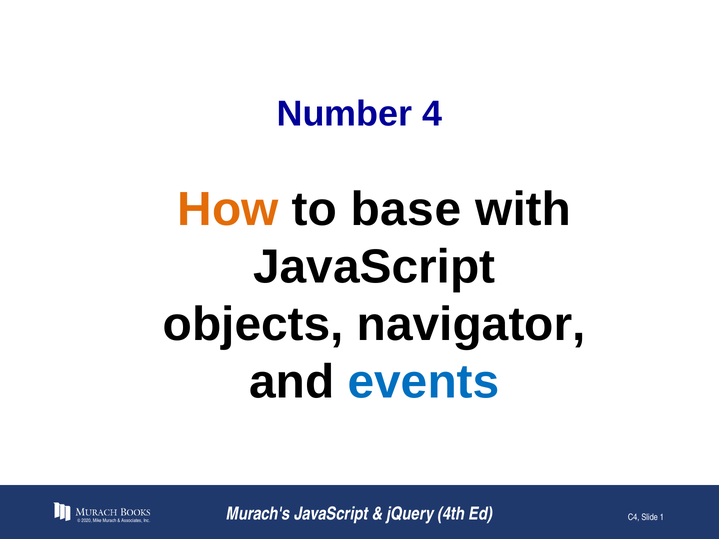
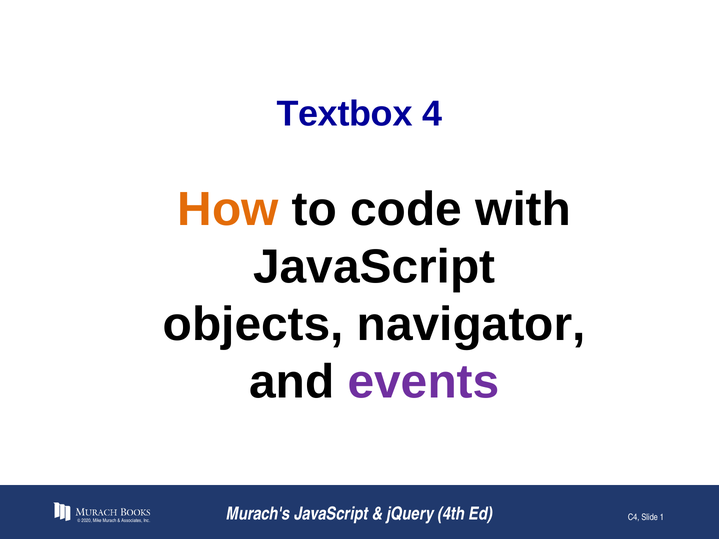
Number: Number -> Textbox (345, 114)
base: base -> code (406, 209)
events colour: blue -> purple (424, 382)
